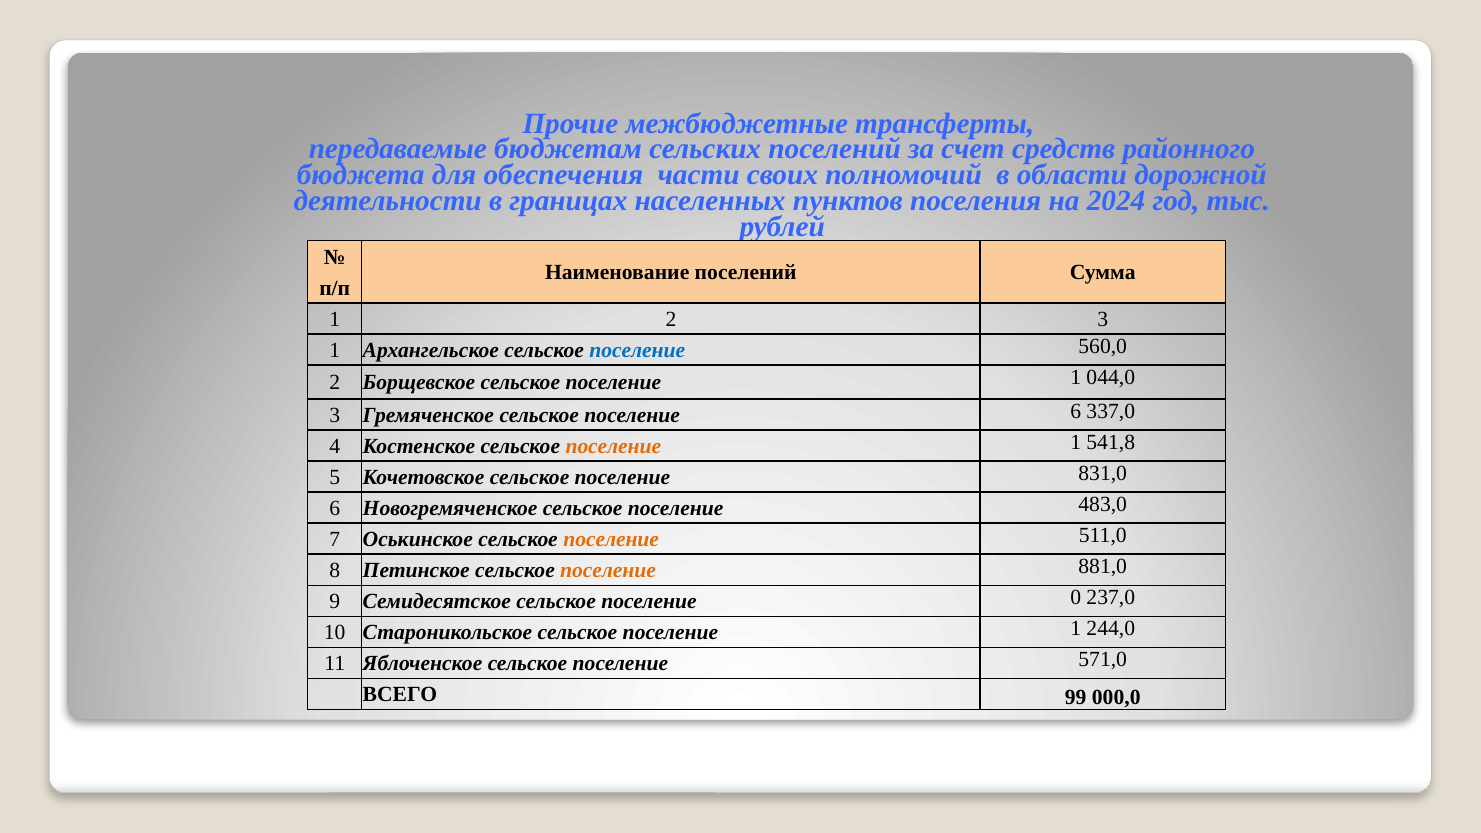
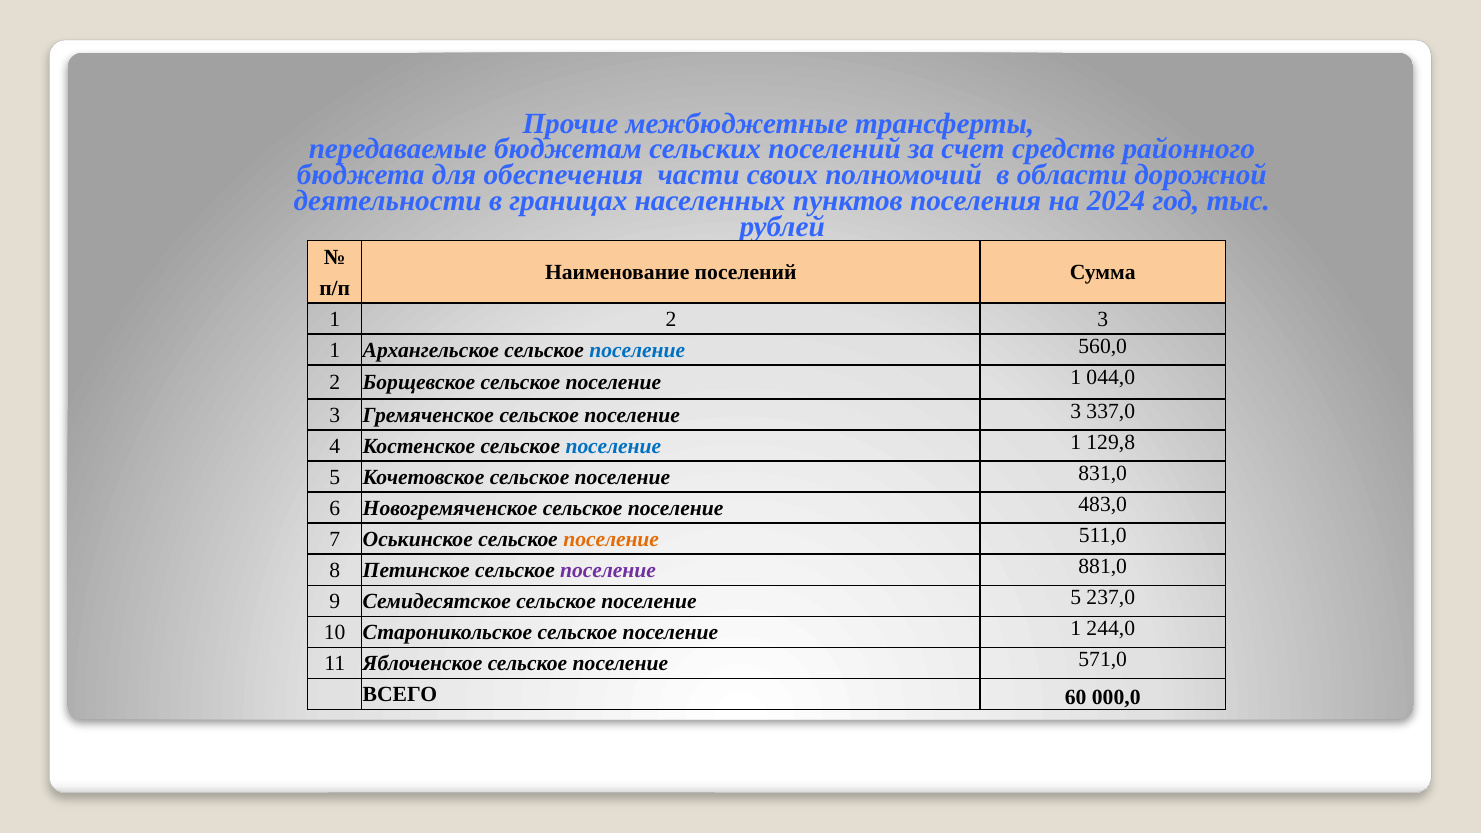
поселение 6: 6 -> 3 (1076, 411)
поселение colour: orange -> blue (613, 446)
541,8: 541,8 -> 129,8 (1111, 442)
поселение colour: orange -> purple (608, 570)
поселение 0: 0 -> 5 (1076, 597)
99: 99 -> 60 (1076, 698)
